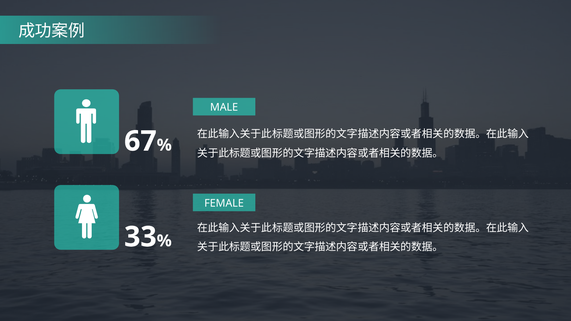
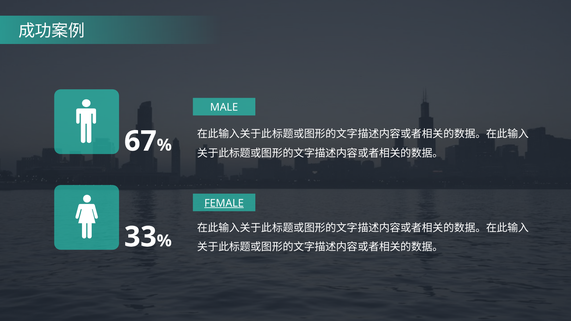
FEMALE underline: none -> present (224, 203)
